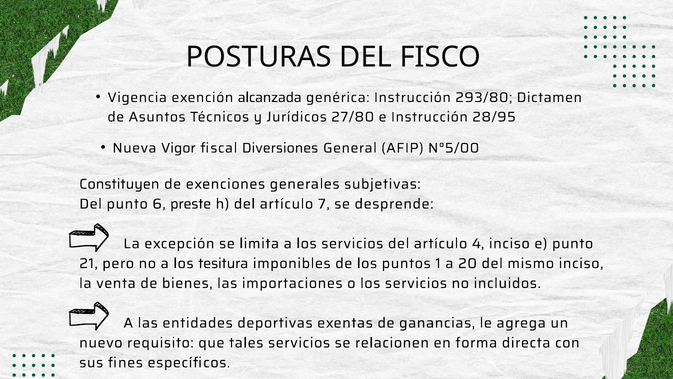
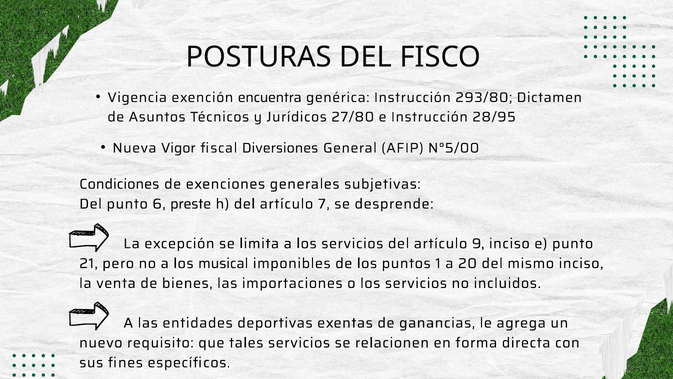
alcanzada: alcanzada -> encuentra (270, 97)
Constituyen: Constituyen -> Condiciones (119, 184)
4: 4 -> 9 (478, 243)
tesitura: tesitura -> musical (223, 263)
